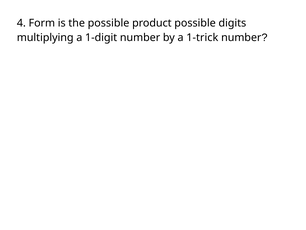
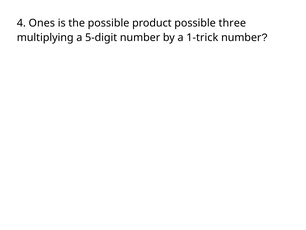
Form: Form -> Ones (42, 23)
digits: digits -> three (232, 23)
1-digit: 1-digit -> 5-digit (101, 38)
